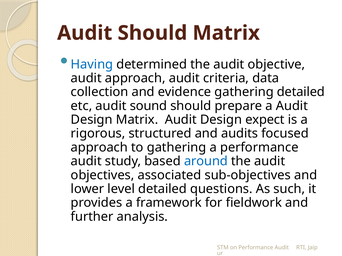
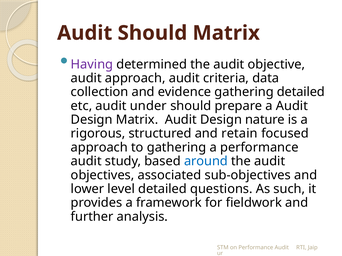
Having colour: blue -> purple (92, 64)
sound: sound -> under (148, 106)
expect: expect -> nature (265, 120)
audits: audits -> retain (239, 134)
